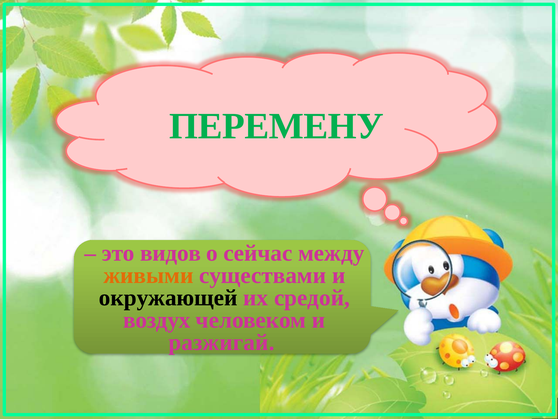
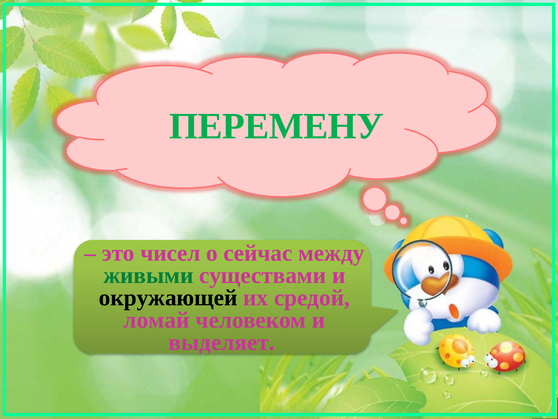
видов: видов -> чисел (170, 253)
живыми colour: orange -> green (148, 275)
воздух: воздух -> ломай (157, 320)
разжигай: разжигай -> выделяет (222, 342)
